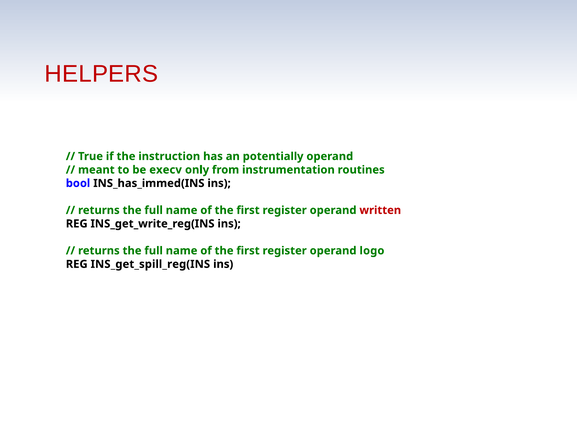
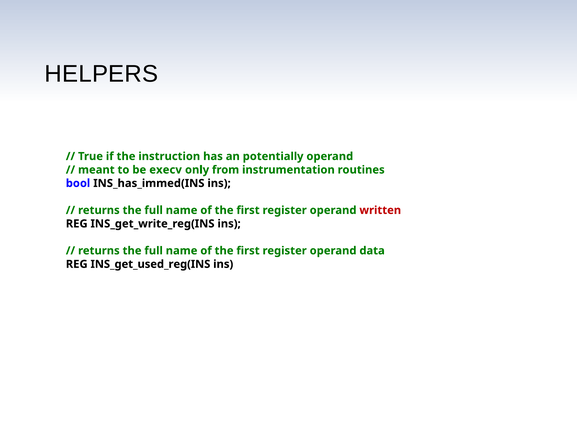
HELPERS colour: red -> black (101, 74)
logo: logo -> data (372, 251)
INS_get_spill_reg(INS: INS_get_spill_reg(INS -> INS_get_used_reg(INS (150, 264)
